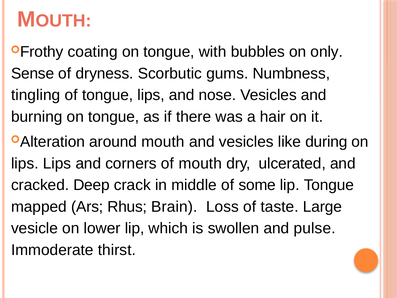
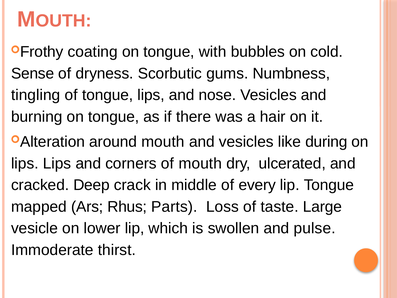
only: only -> cold (327, 52)
some: some -> every (257, 185)
Brain: Brain -> Parts (174, 207)
